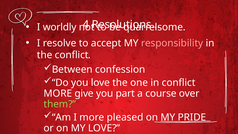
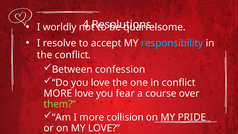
responsibility colour: pink -> light blue (172, 43)
MORE give: give -> love (84, 93)
part: part -> fear (125, 93)
pleased: pleased -> collision (125, 117)
